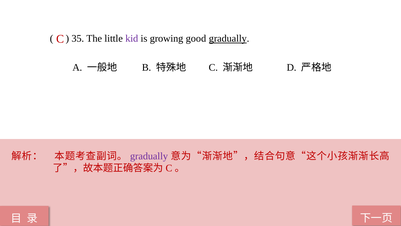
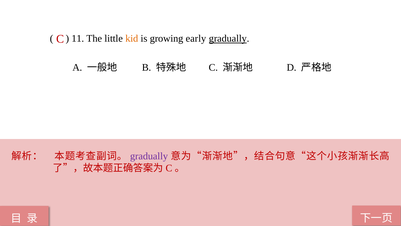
35: 35 -> 11 (78, 39)
kid colour: purple -> orange (132, 39)
good: good -> early (196, 39)
